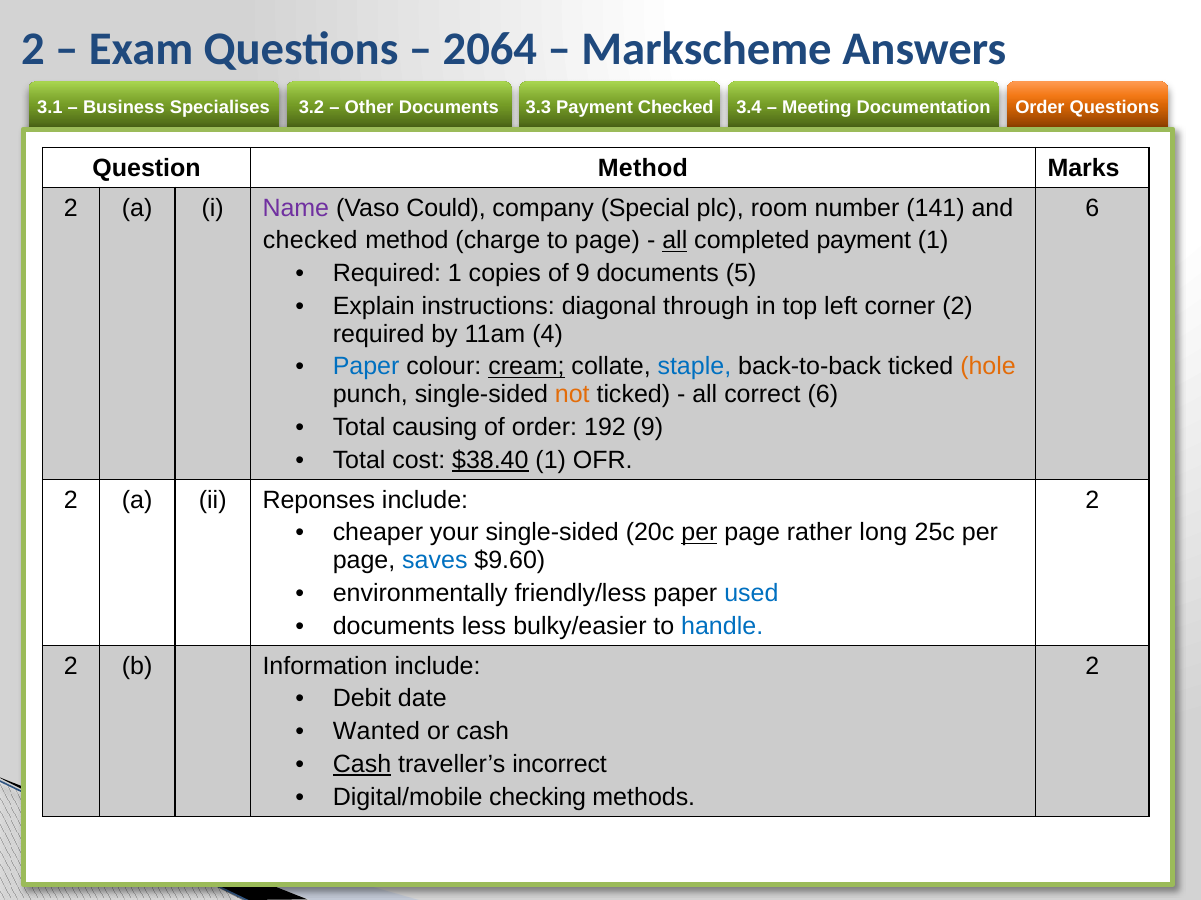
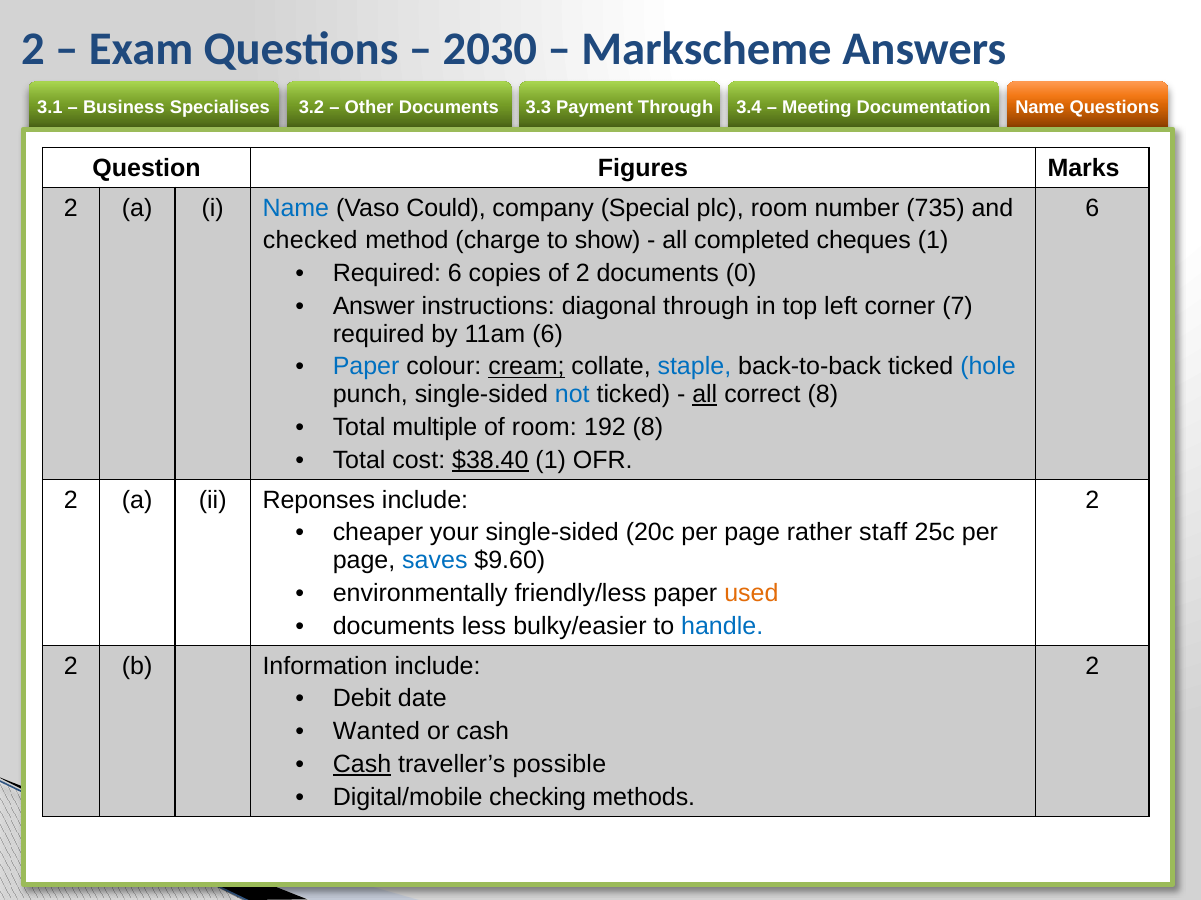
2064: 2064 -> 2030 (490, 49)
Payment Checked: Checked -> Through (676, 107)
Order: Order -> Name (1040, 107)
Question Method: Method -> Figures (643, 168)
Name colour: purple -> blue (296, 208)
141: 141 -> 735 (936, 208)
to page: page -> show (608, 241)
all underline: present -> none (675, 241)
completed payment: payment -> cheques (864, 241)
Required 1: 1 -> 6 (455, 274)
of 9: 9 -> 2 (583, 274)
5: 5 -> 0 (741, 274)
Explain: Explain -> Answer (374, 306)
corner 2: 2 -> 7 (958, 306)
11am 4: 4 -> 6 (548, 334)
hole colour: orange -> blue (988, 367)
not colour: orange -> blue (572, 395)
all underline: none -> present (705, 395)
correct 6: 6 -> 8 (823, 395)
causing: causing -> multiple (435, 428)
of order: order -> room (544, 428)
192 9: 9 -> 8 (648, 428)
per underline: present -> none (699, 533)
long: long -> staff (883, 533)
used colour: blue -> orange (751, 594)
incorrect: incorrect -> possible (559, 765)
